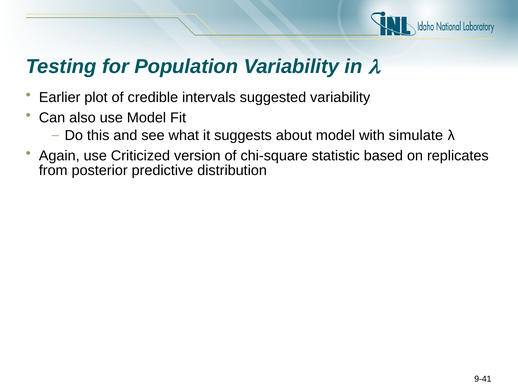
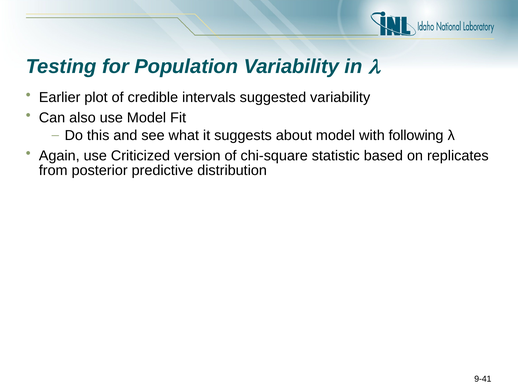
simulate: simulate -> following (416, 136)
